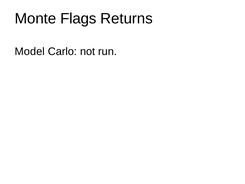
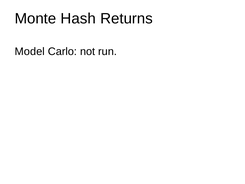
Flags: Flags -> Hash (78, 19)
